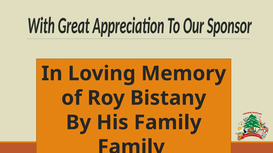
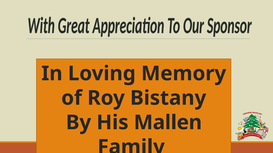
His Family: Family -> Mallen (168, 123)
